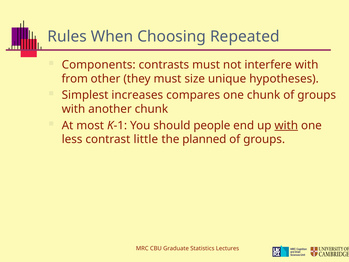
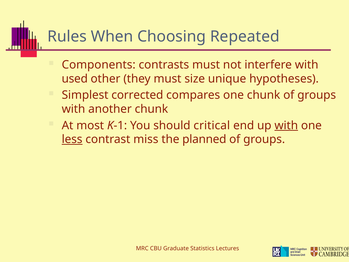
from: from -> used (75, 79)
increases: increases -> corrected (137, 95)
people: people -> critical (212, 125)
less underline: none -> present (72, 139)
little: little -> miss (146, 139)
